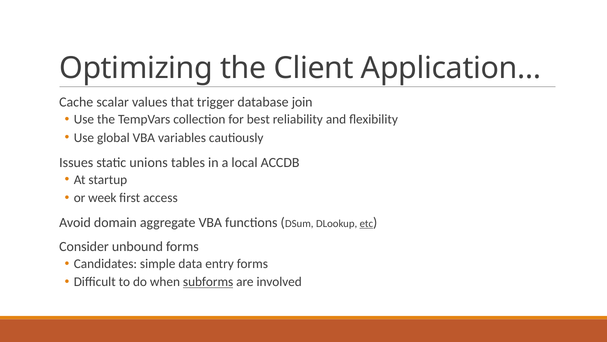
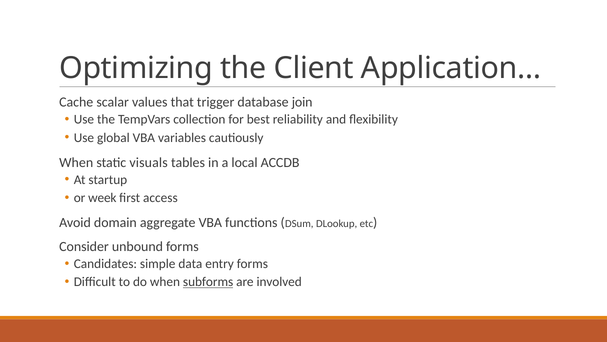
Issues: Issues -> When (76, 162)
unions: unions -> visuals (149, 162)
etc underline: present -> none (366, 223)
